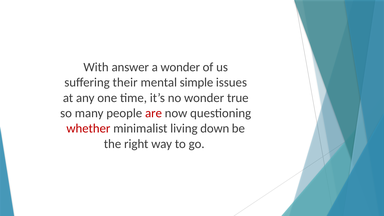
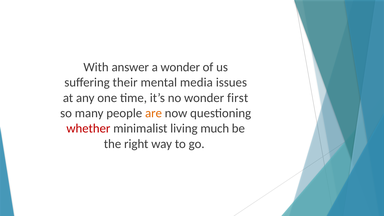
simple: simple -> media (196, 82)
true: true -> first (238, 98)
are colour: red -> orange (154, 113)
down: down -> much (215, 129)
